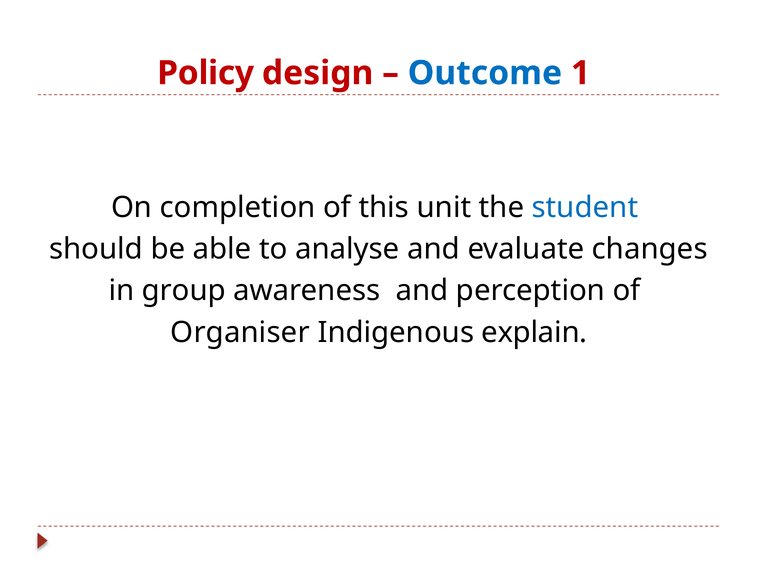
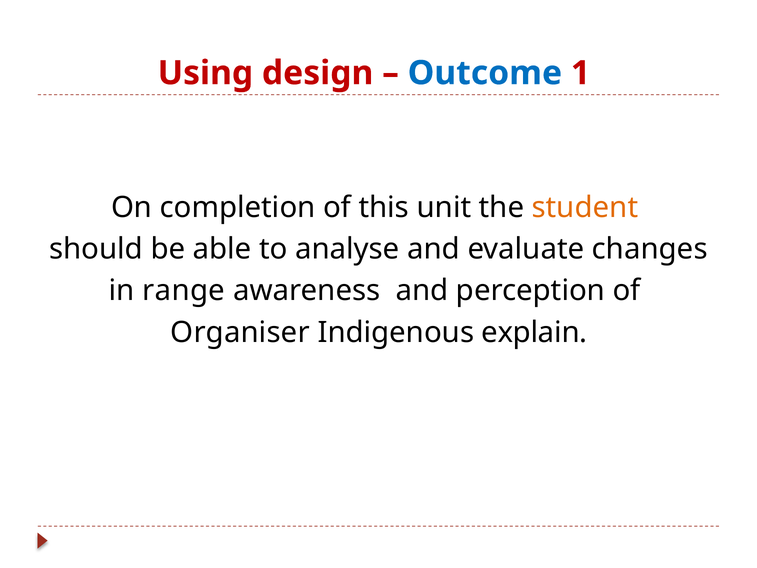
Policy: Policy -> Using (205, 73)
student colour: blue -> orange (585, 207)
group: group -> range (184, 291)
